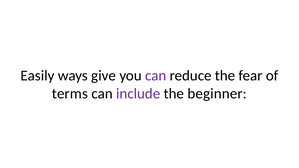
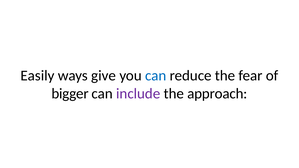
can colour: purple -> blue (156, 76)
terms: terms -> bigger (70, 94)
beginner: beginner -> approach (217, 94)
